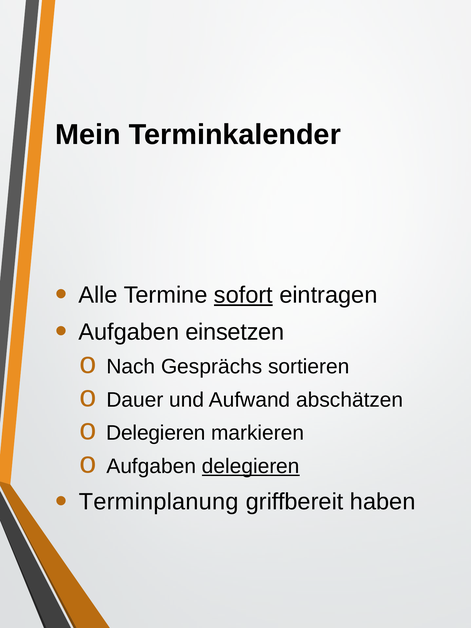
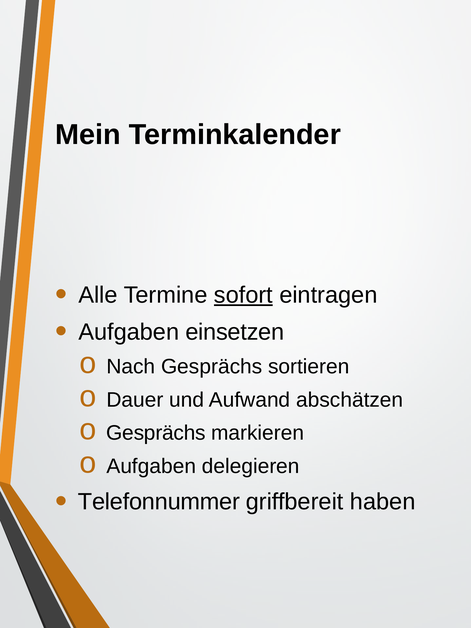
Delegieren: Delegieren -> Gesprächs (156, 433)
delegieren underline: present -> none (251, 466)
Terminplanung: Terminplanung -> Telefonnummer (159, 502)
